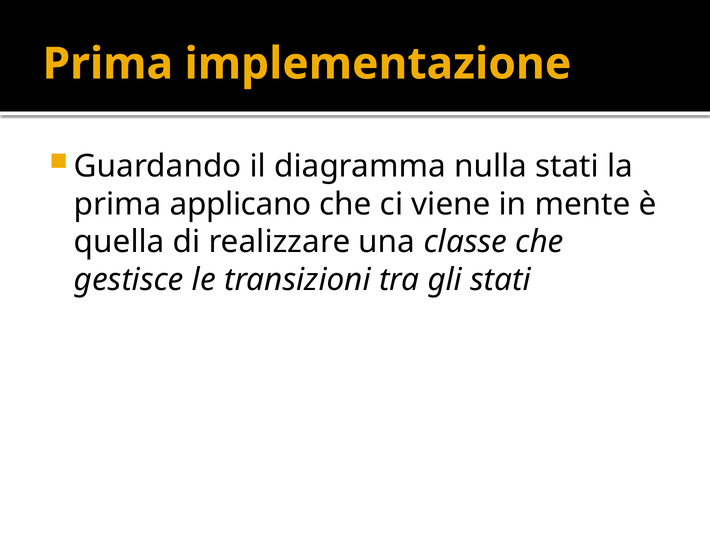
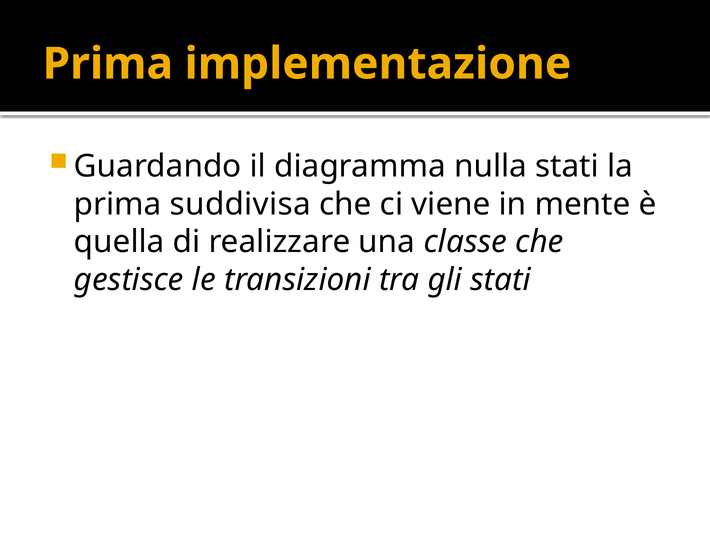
applicano: applicano -> suddivisa (240, 204)
